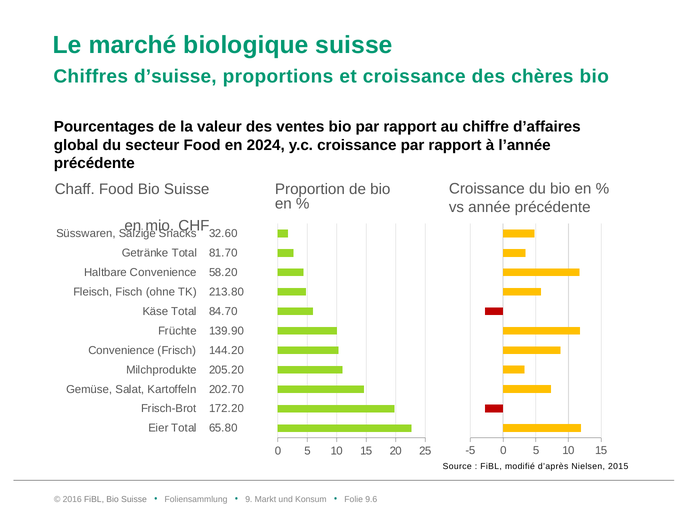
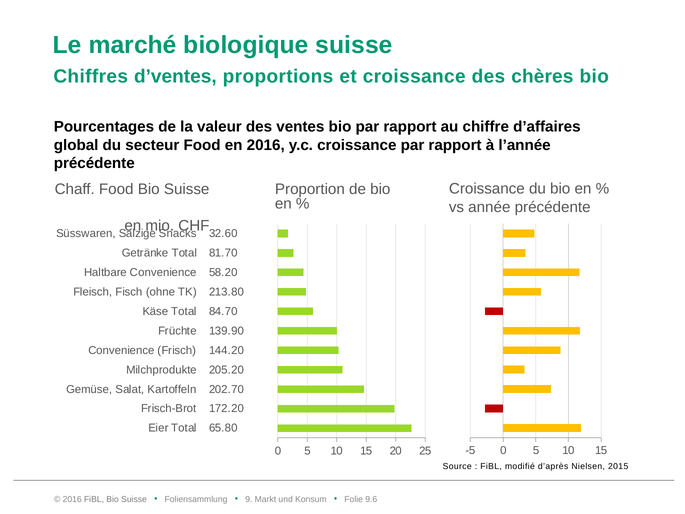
d’suisse: d’suisse -> d’ventes (175, 76)
en 2024: 2024 -> 2016 (266, 145)
